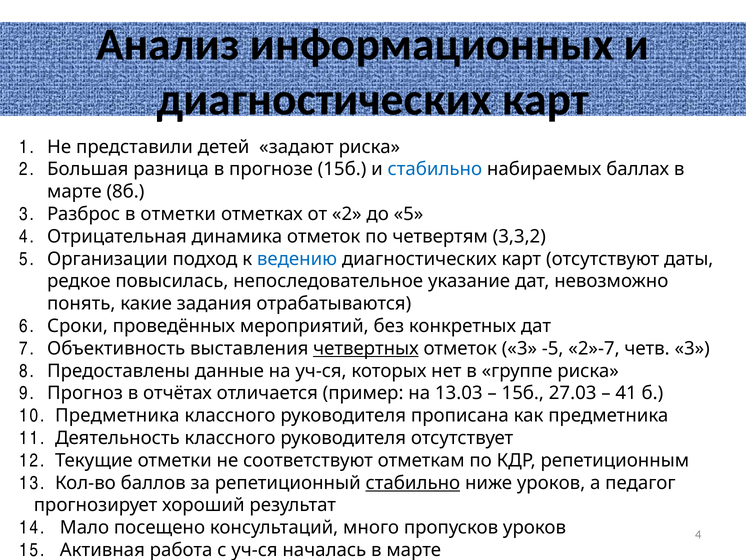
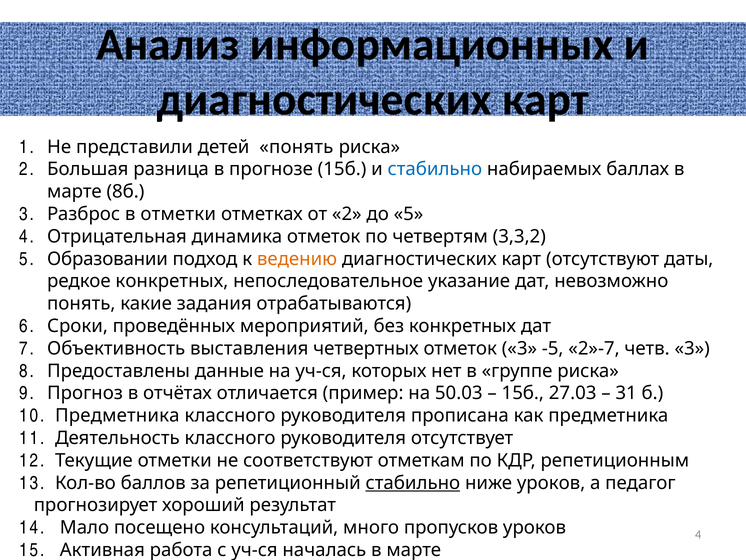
детей задают: задают -> понять (296, 147)
Организации: Организации -> Образовании (108, 259)
ведению colour: blue -> orange (297, 259)
редкое повысилась: повысилась -> конкретных (172, 281)
четвертных underline: present -> none (366, 348)
13.03: 13.03 -> 50.03 (459, 393)
41: 41 -> 31 (626, 393)
